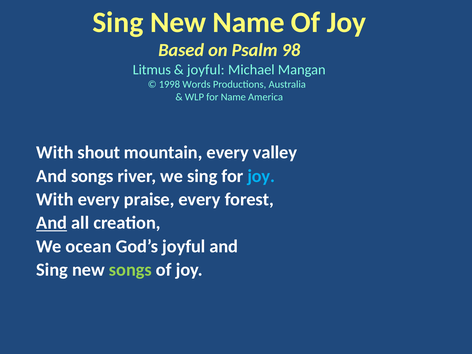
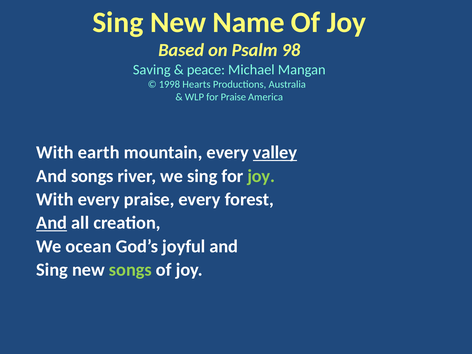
Litmus: Litmus -> Saving (152, 70)
joyful: joyful -> peace (206, 70)
Words: Words -> Hearts (196, 84)
for Name: Name -> Praise (233, 97)
shout: shout -> earth (99, 153)
valley underline: none -> present (275, 153)
joy colour: light blue -> light green (261, 176)
